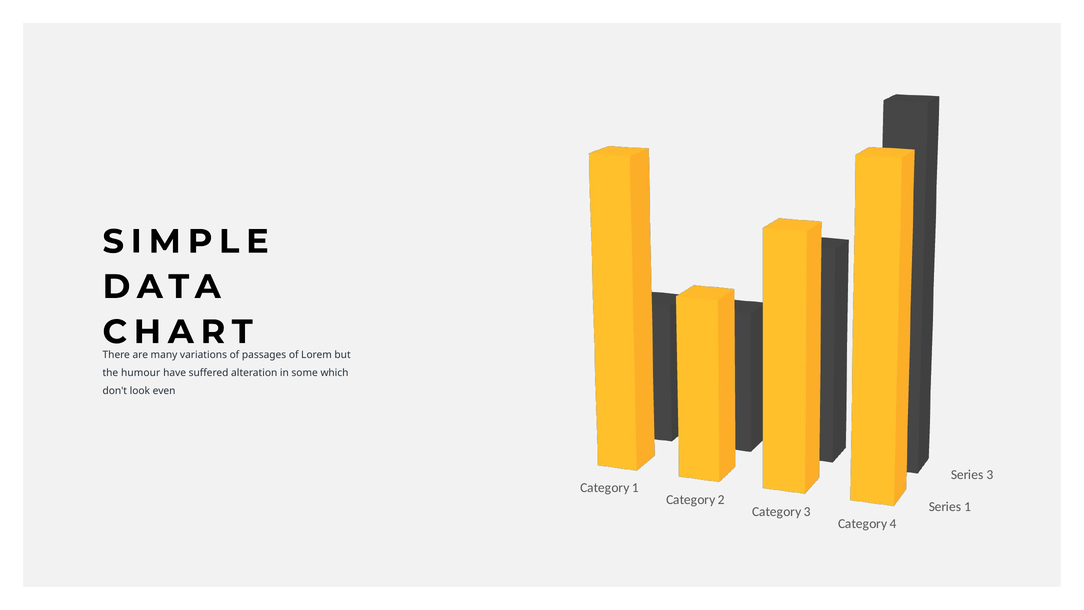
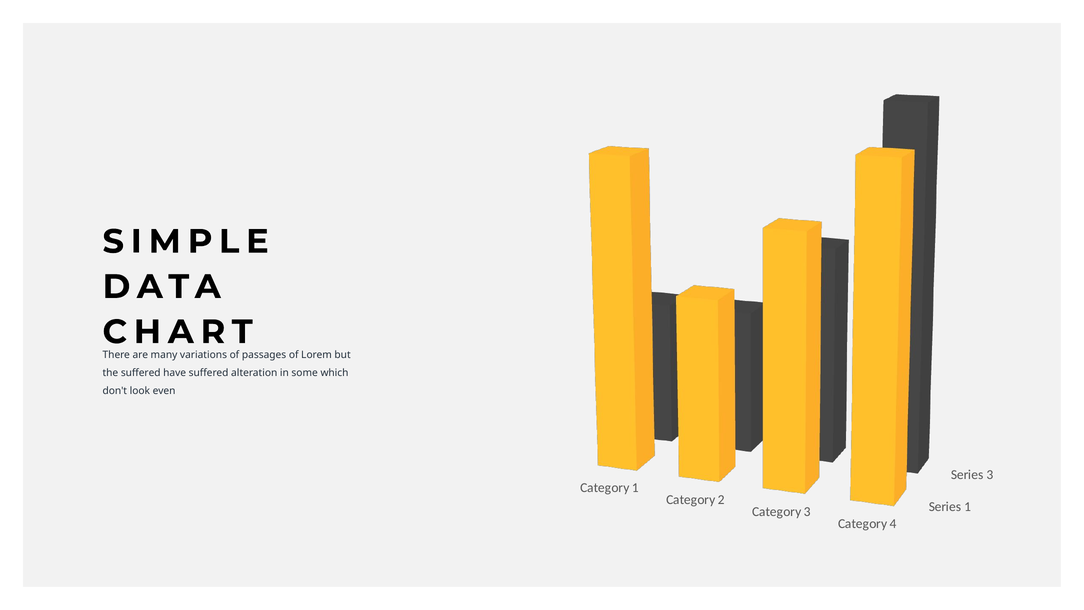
the humour: humour -> suffered (141, 373)
